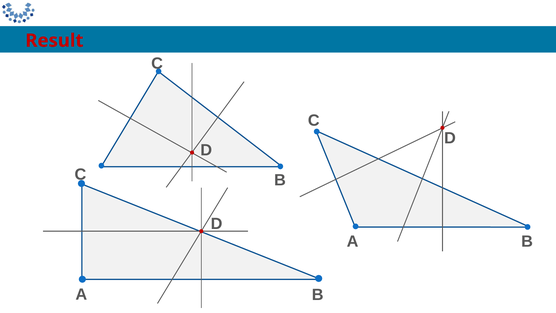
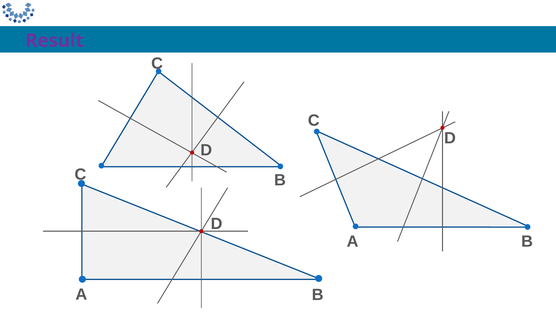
Result colour: red -> purple (54, 41)
